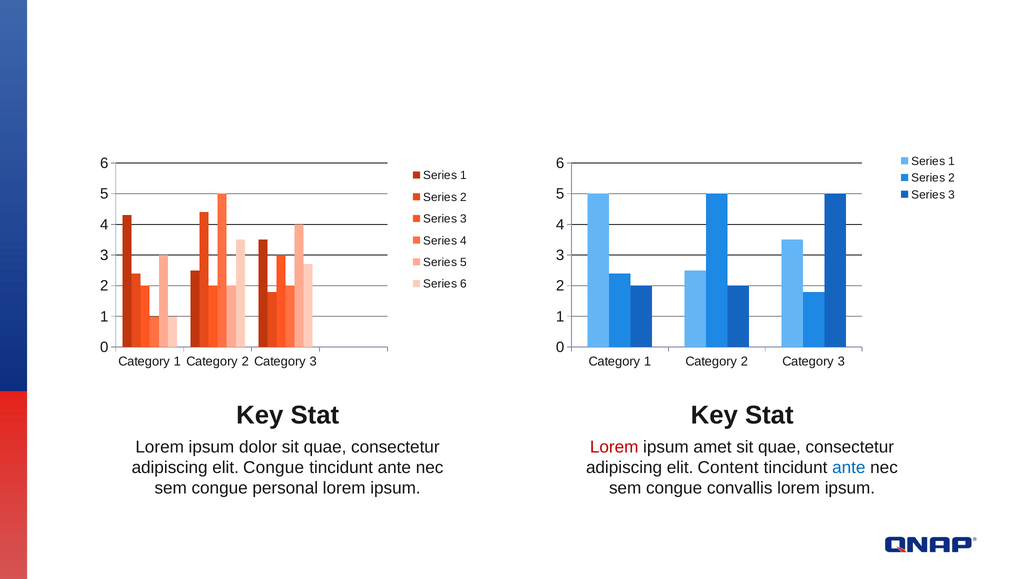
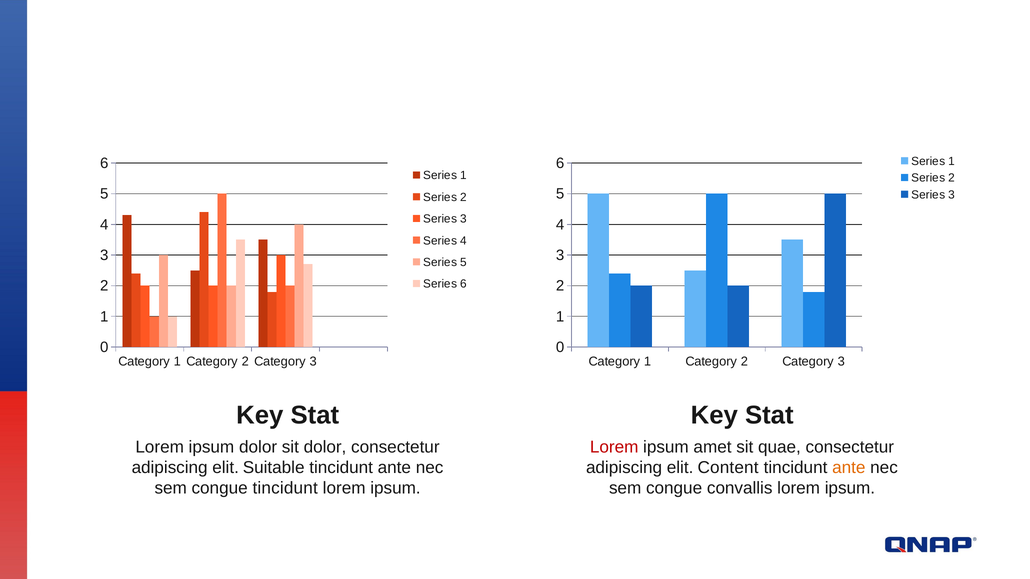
dolor sit quae: quae -> dolor (325, 447)
elit Congue: Congue -> Suitable (274, 468)
ante colour: blue -> orange (849, 468)
congue personal: personal -> tincidunt (285, 488)
